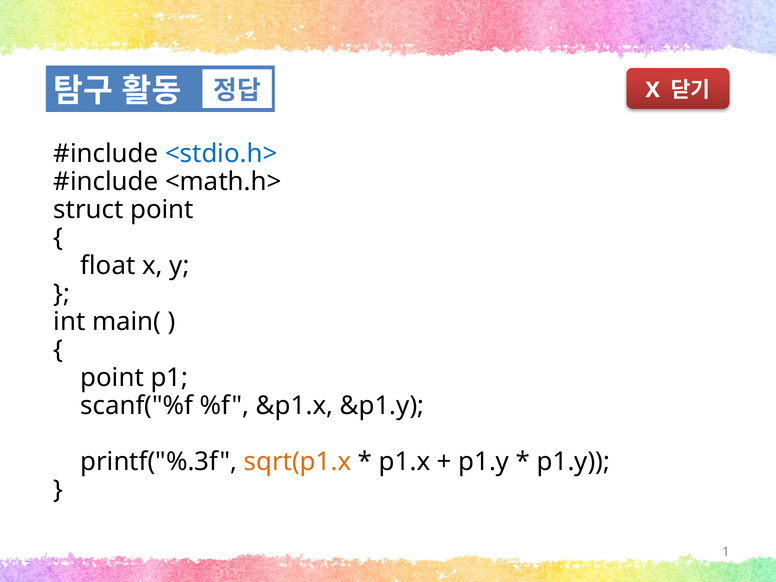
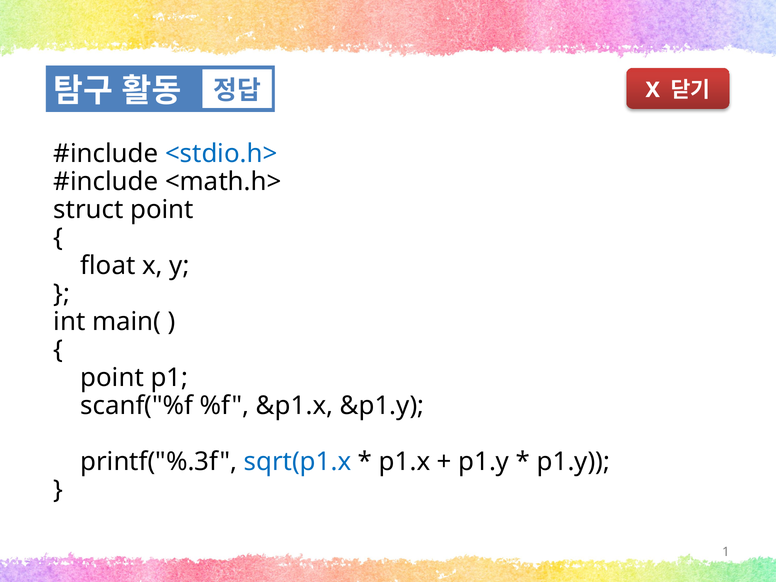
sqrt(p1.x colour: orange -> blue (298, 462)
